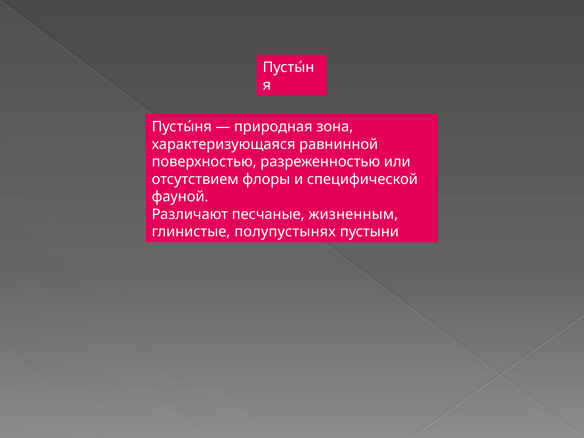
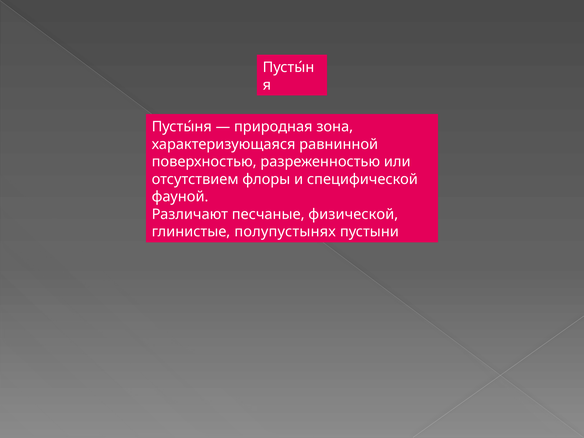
жизненным: жизненным -> физической (353, 214)
